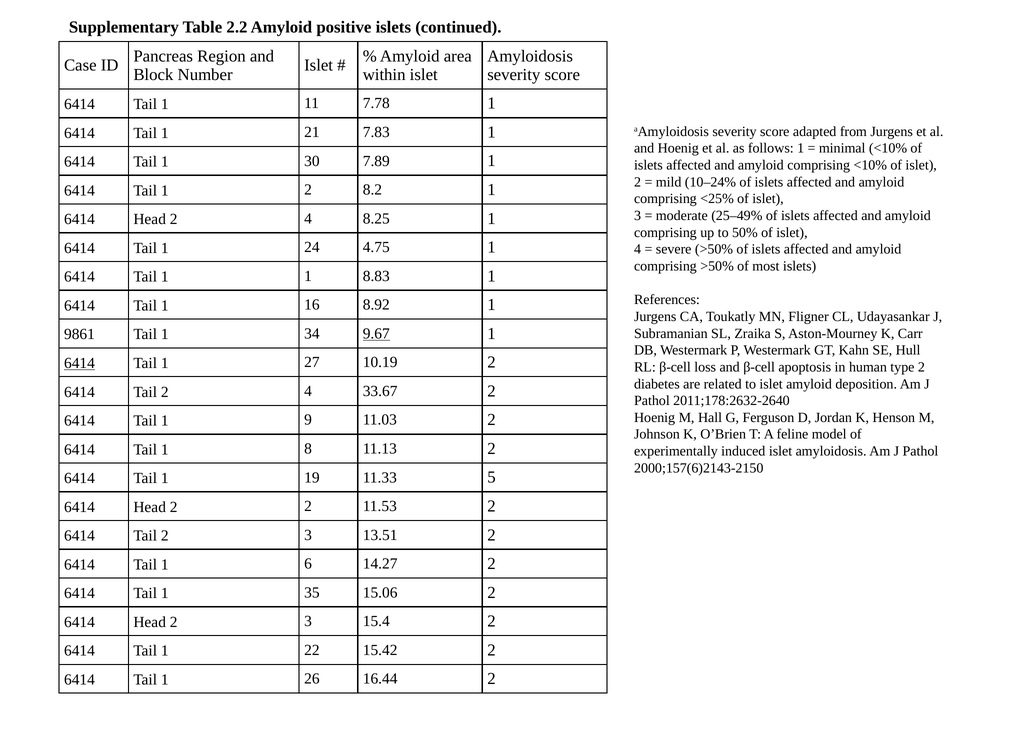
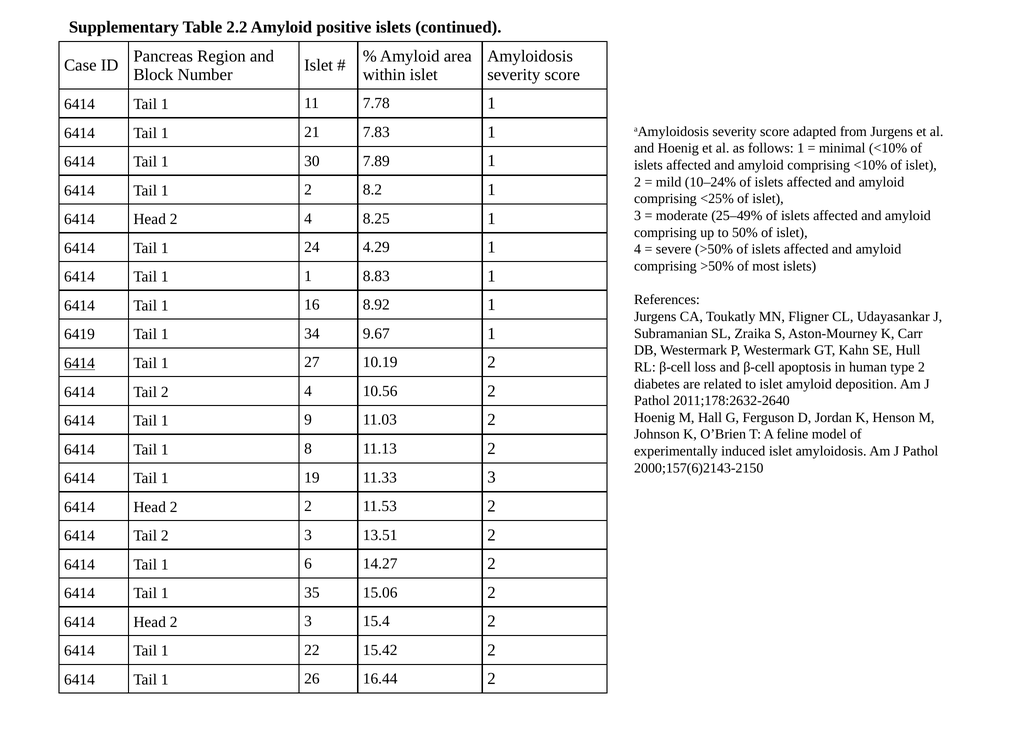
4.75: 4.75 -> 4.29 (376, 248)
9861: 9861 -> 6419 (79, 335)
9.67 underline: present -> none (376, 334)
33.67: 33.67 -> 10.56 (380, 392)
11.33 5: 5 -> 3 (492, 478)
